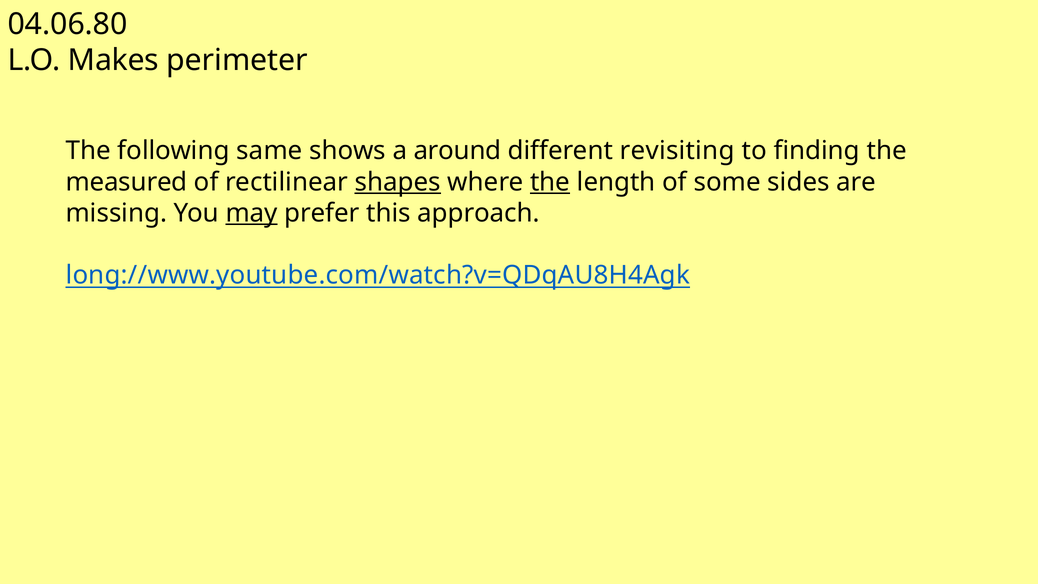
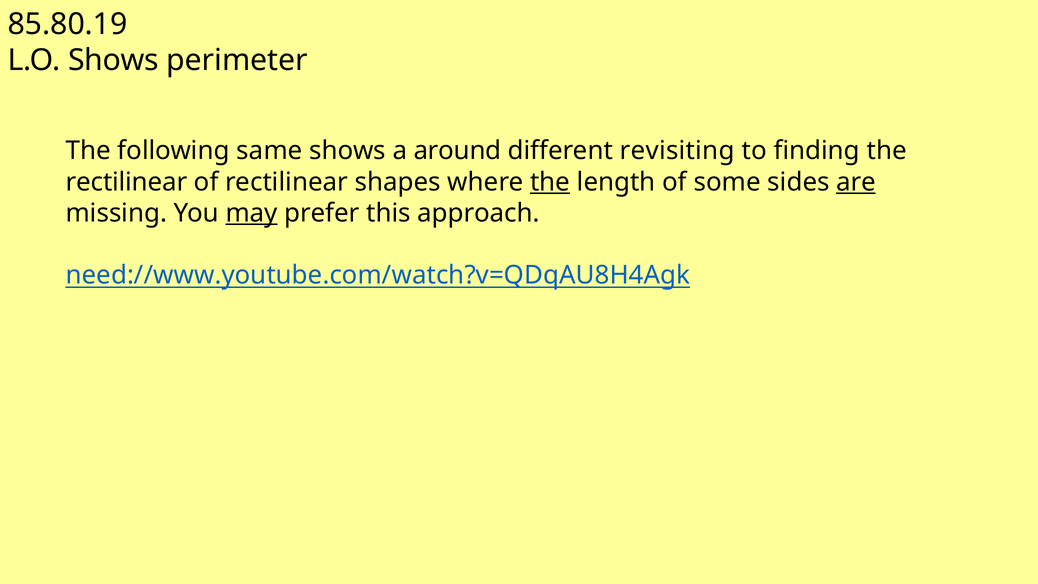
04.06.80: 04.06.80 -> 85.80.19 (68, 24)
L.O Makes: Makes -> Shows (113, 60)
measured: measured -> rectilinear (127, 182)
shapes underline: present -> none (398, 182)
are underline: none -> present (856, 182)
long://www.youtube.com/watch?v=QDqAU8H4Agk: long://www.youtube.com/watch?v=QDqAU8H4Agk -> need://www.youtube.com/watch?v=QDqAU8H4Agk (378, 275)
